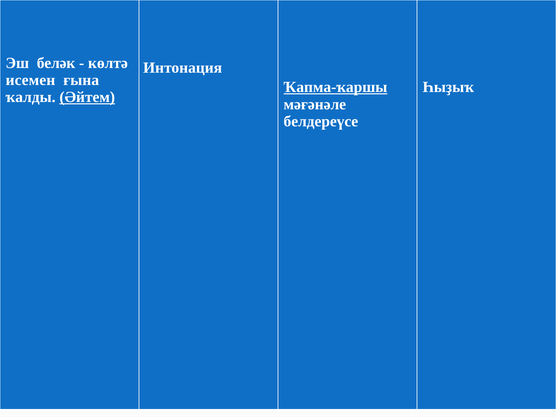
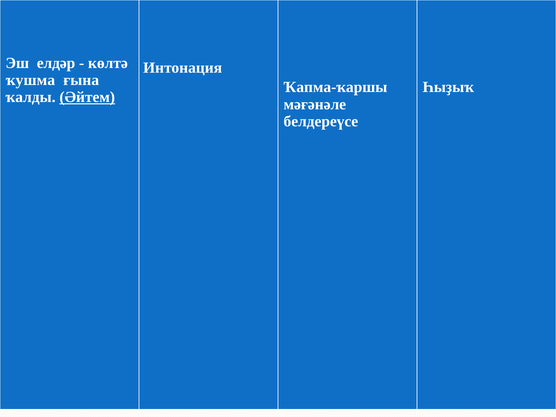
беләк: беләк -> елдәр (56, 63)
исемен: исемен -> ҡушма (30, 80)
Ҡапма-ҡаршы underline: present -> none (335, 87)
